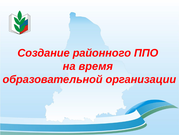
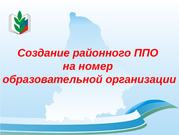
время: время -> номер (96, 66)
